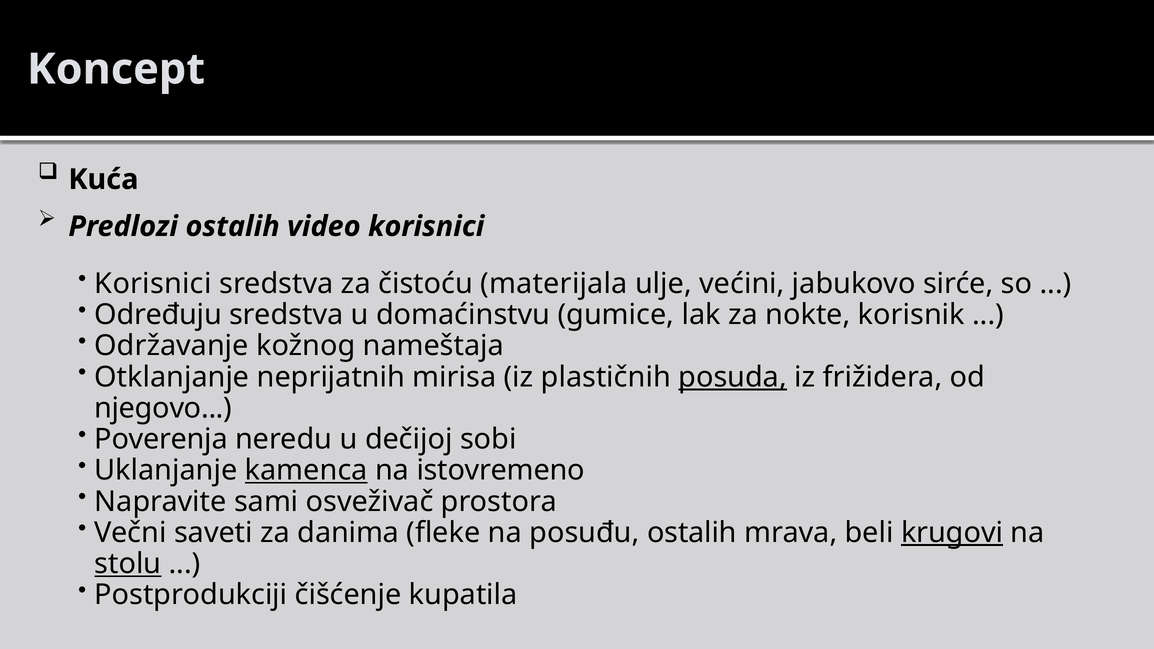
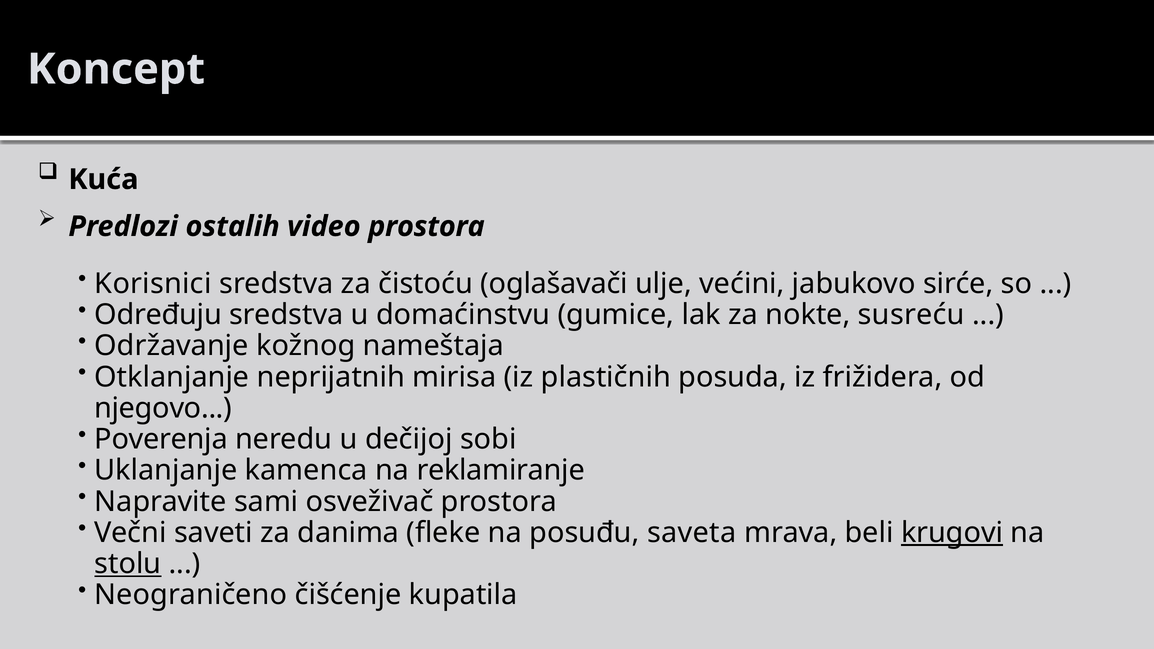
video korisnici: korisnici -> prostora (426, 227)
materijala: materijala -> oglašavači (554, 284)
korisnik: korisnik -> susreću (911, 315)
posuda underline: present -> none (733, 377)
kamenca underline: present -> none (306, 470)
istovremeno: istovremeno -> reklamiranje (501, 470)
posuđu ostalih: ostalih -> saveta (692, 533)
Postprodukciji: Postprodukciji -> Neograničeno (191, 595)
